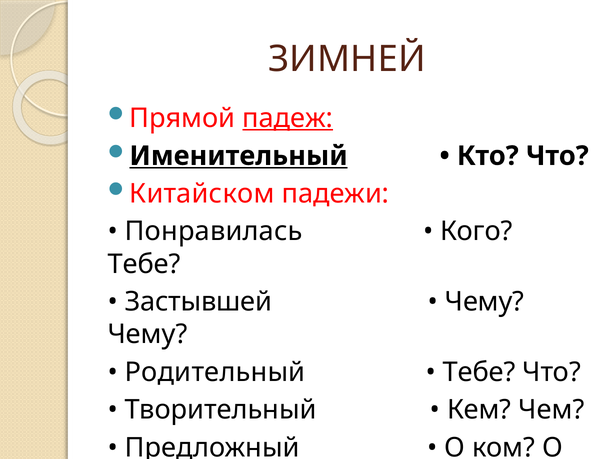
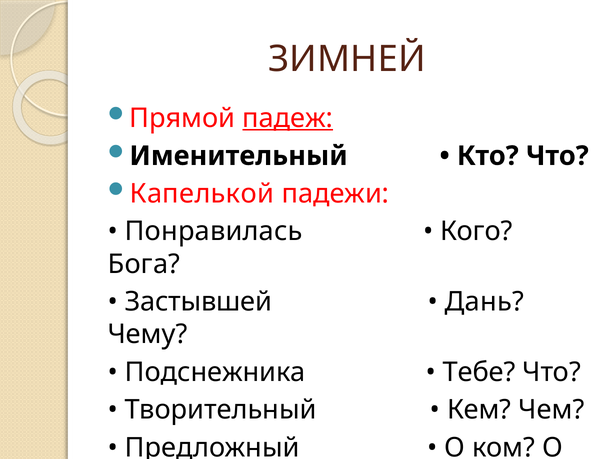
Именительный underline: present -> none (238, 156)
Китайском: Китайском -> Капелькой (202, 194)
Тебе: Тебе -> Бога (144, 264)
Чему: Чему -> Дань (484, 302)
Родительный: Родительный -> Подснежника (215, 372)
